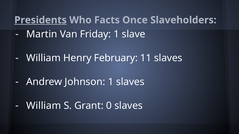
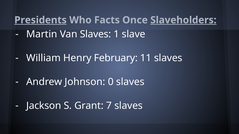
Slaveholders underline: none -> present (183, 20)
Van Friday: Friday -> Slaves (96, 34)
Johnson 1: 1 -> 0 (111, 82)
William: William -> Jackson (44, 106)
0: 0 -> 7 (109, 106)
